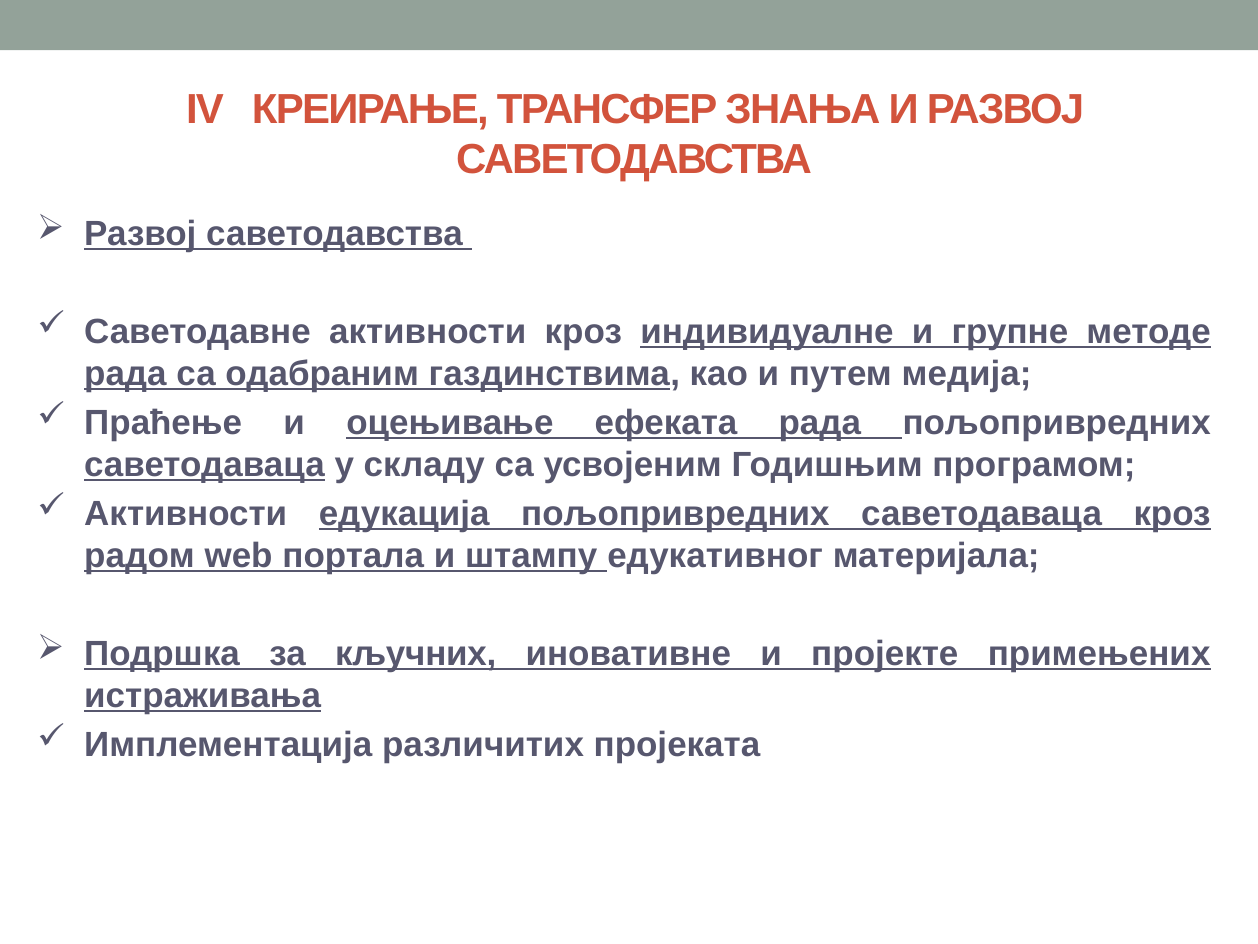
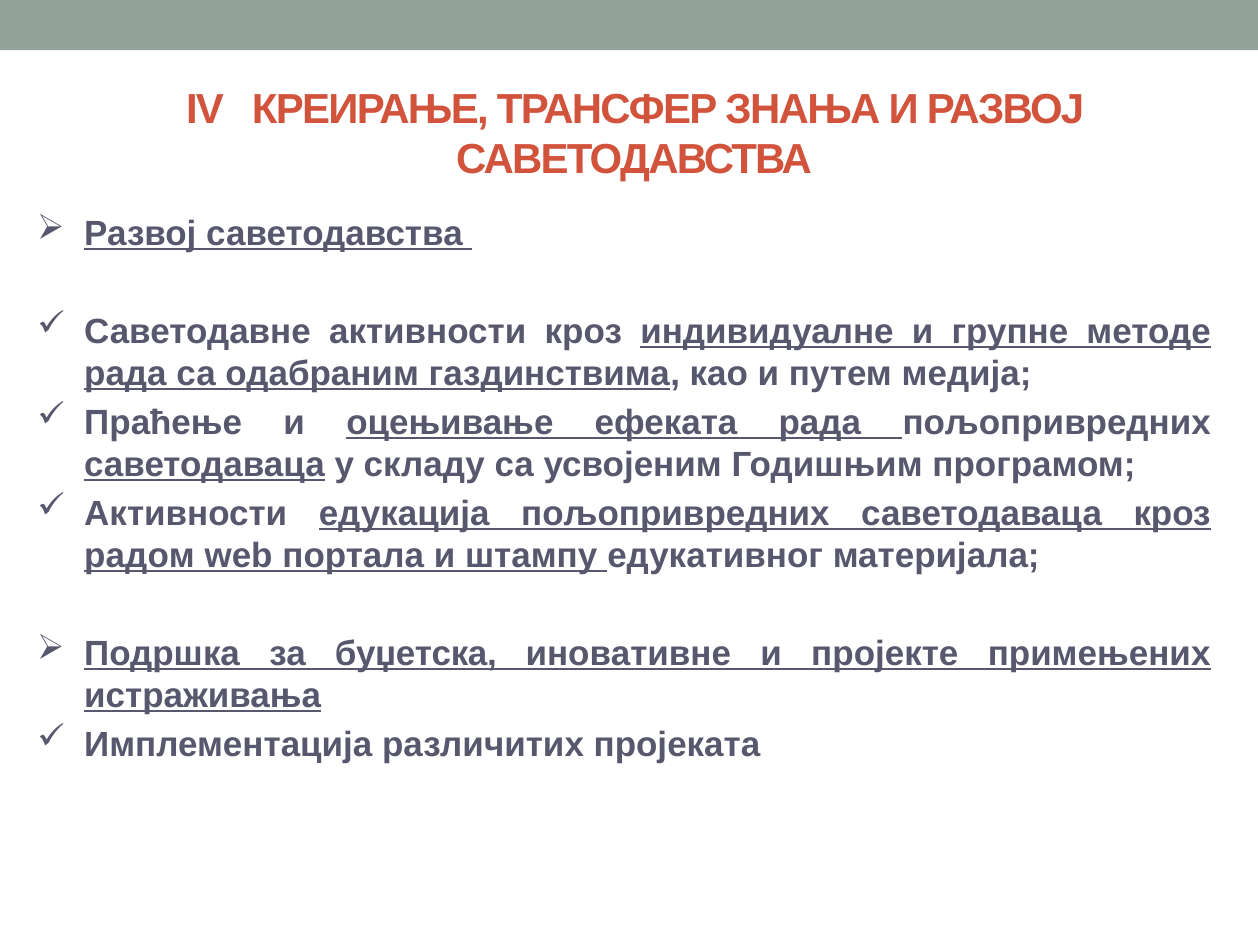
кључних: кључних -> буџетска (416, 653)
